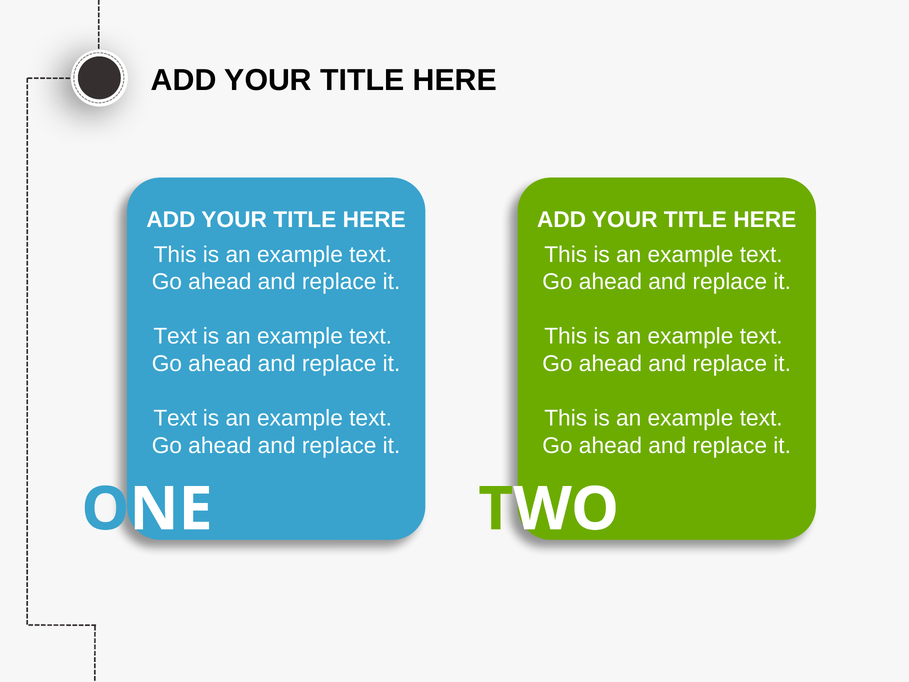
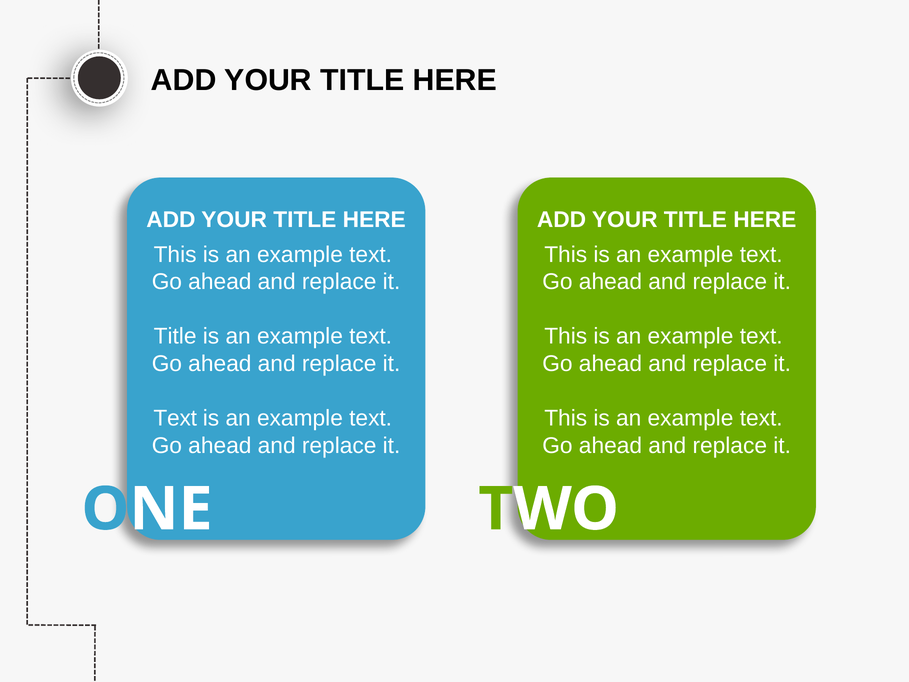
Text: Text -> Title (175, 336)
